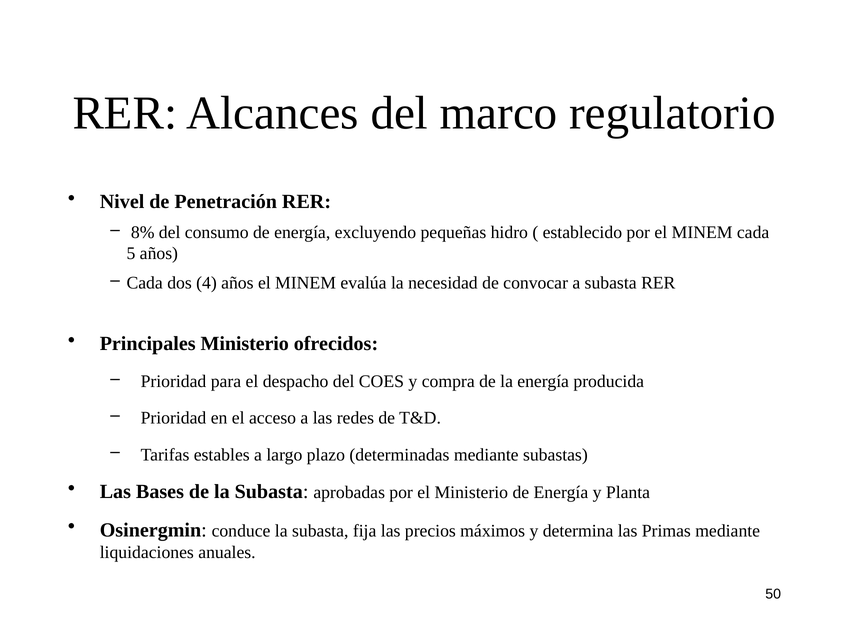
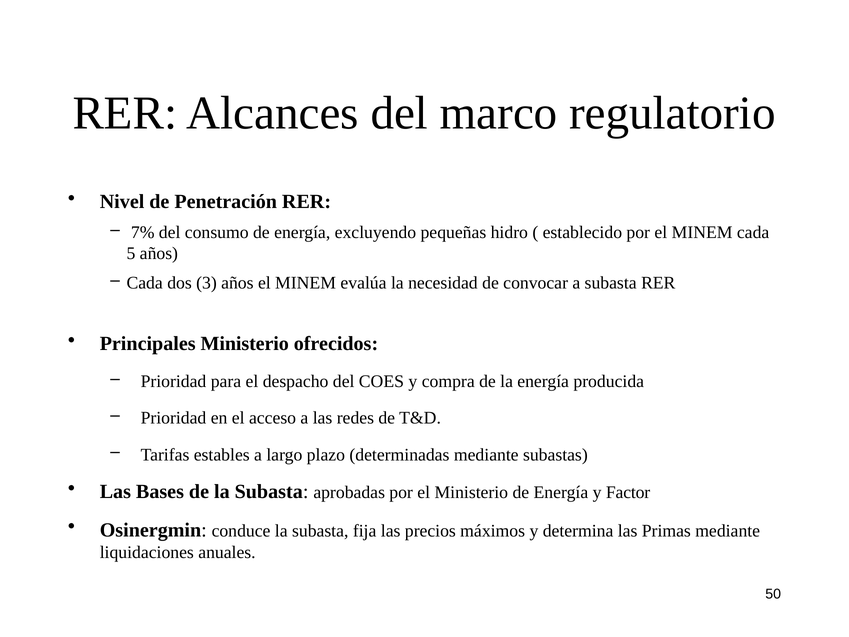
8%: 8% -> 7% (143, 232)
4: 4 -> 3 (206, 283)
Planta: Planta -> Factor (628, 492)
